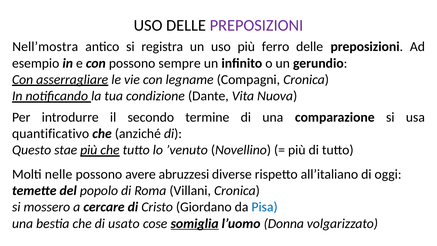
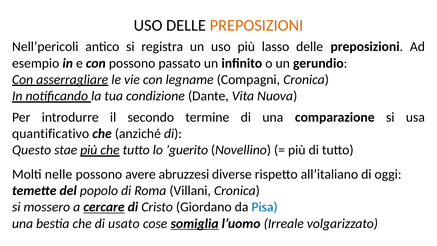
PREPOSIZIONI colour: purple -> orange (256, 25)
Nell’mostra: Nell’mostra -> Nell’pericoli (45, 47)
ferro: ferro -> lasso (276, 47)
sempre: sempre -> passato (180, 63)
’venuto: ’venuto -> ’guerito (187, 150)
cercare underline: none -> present (104, 207)
Donna: Donna -> Irreale (284, 223)
